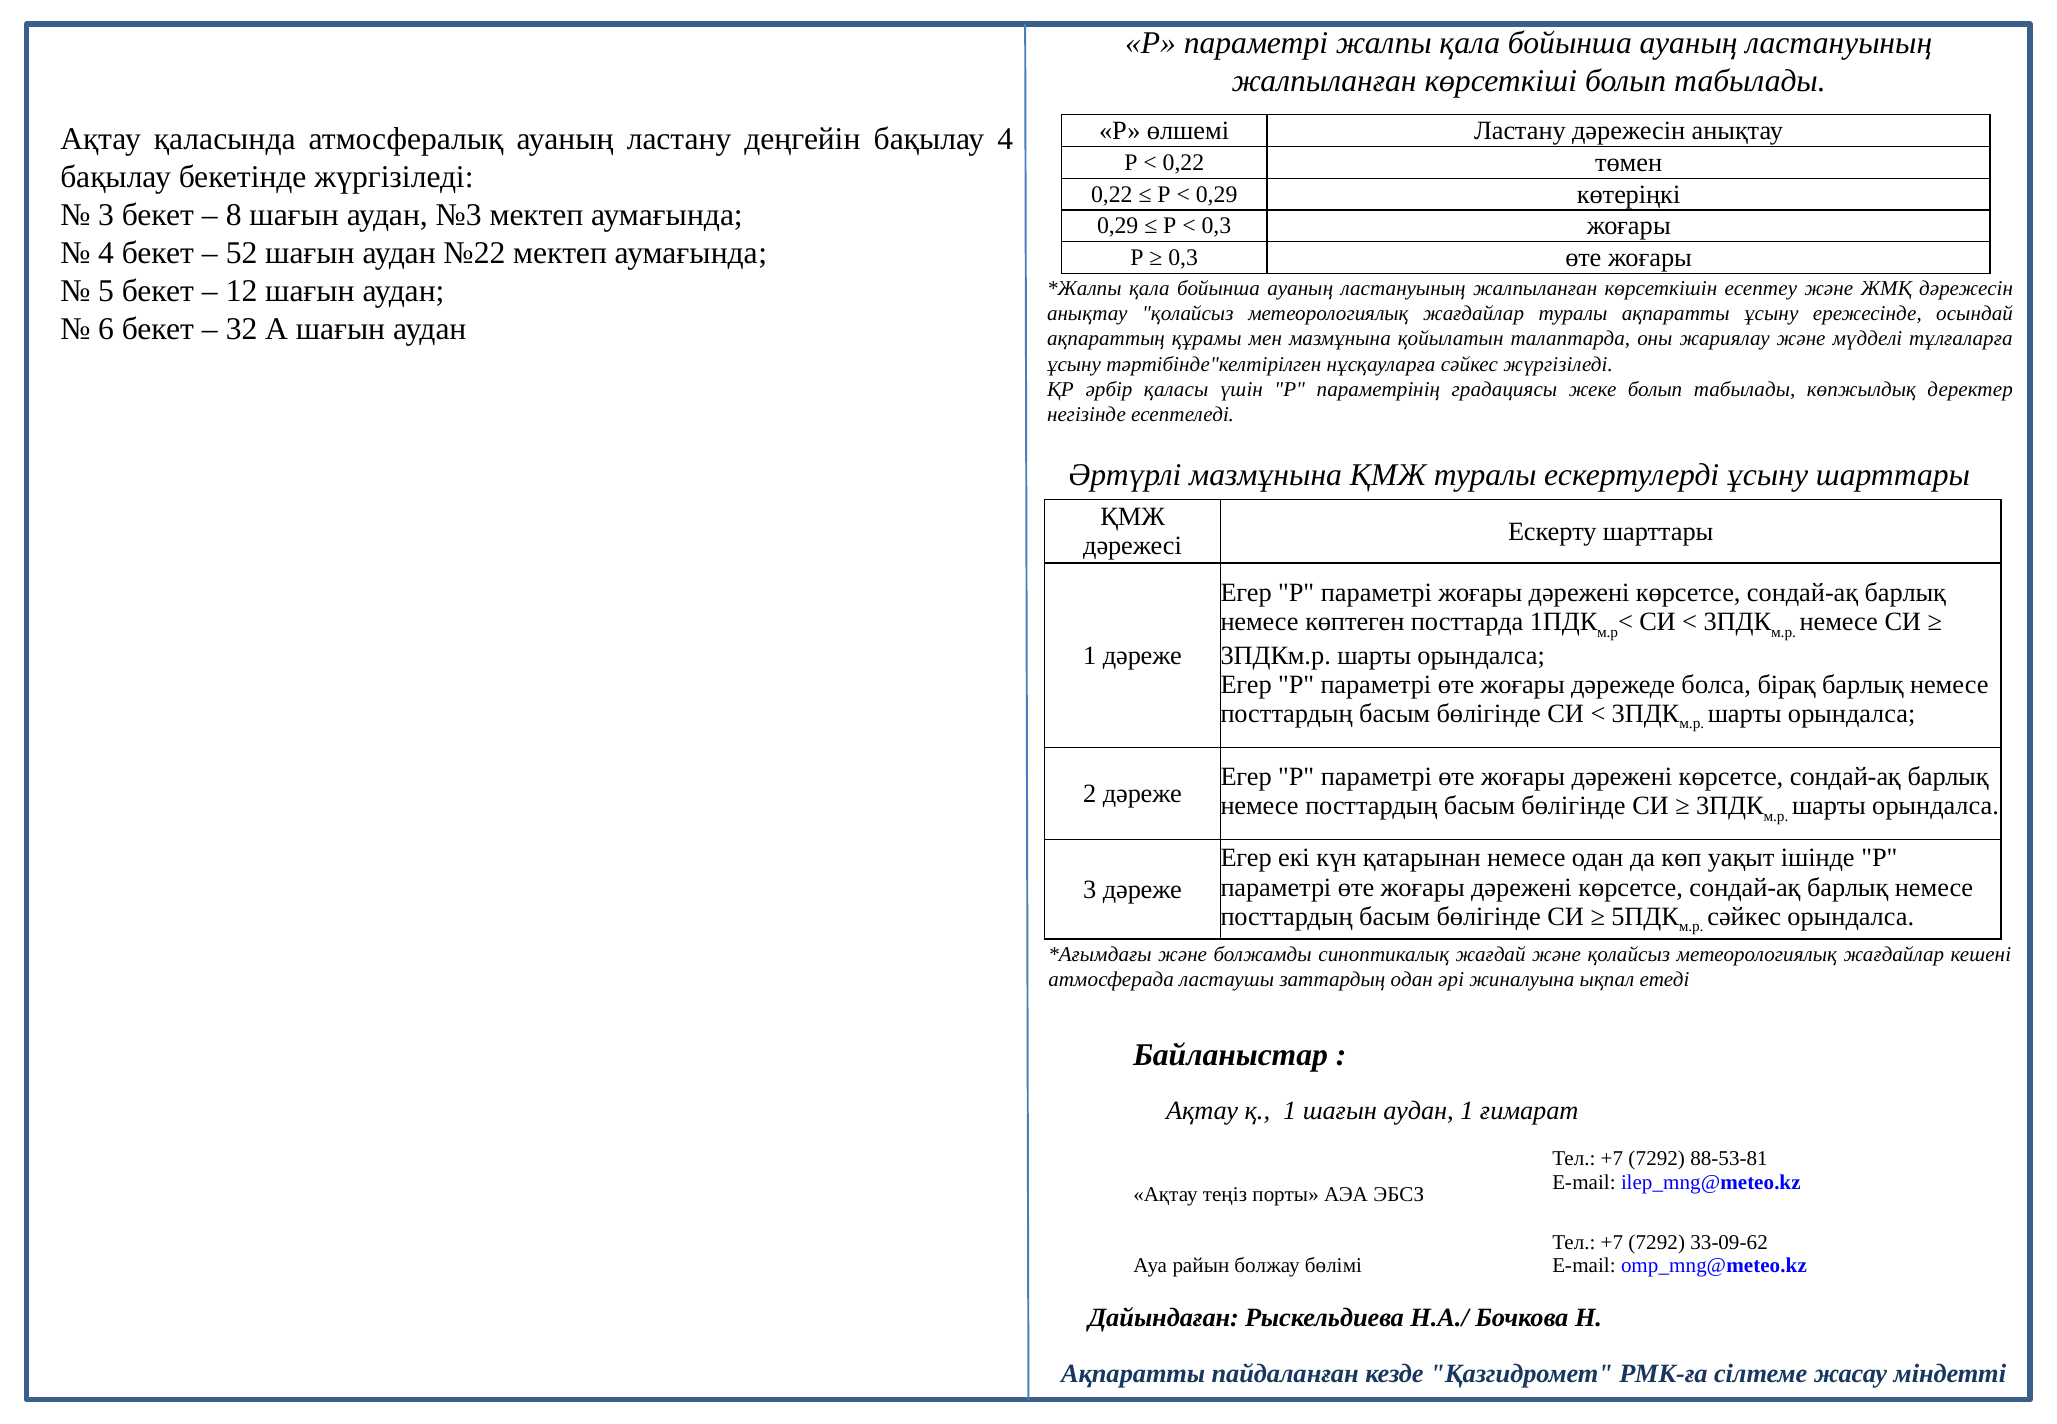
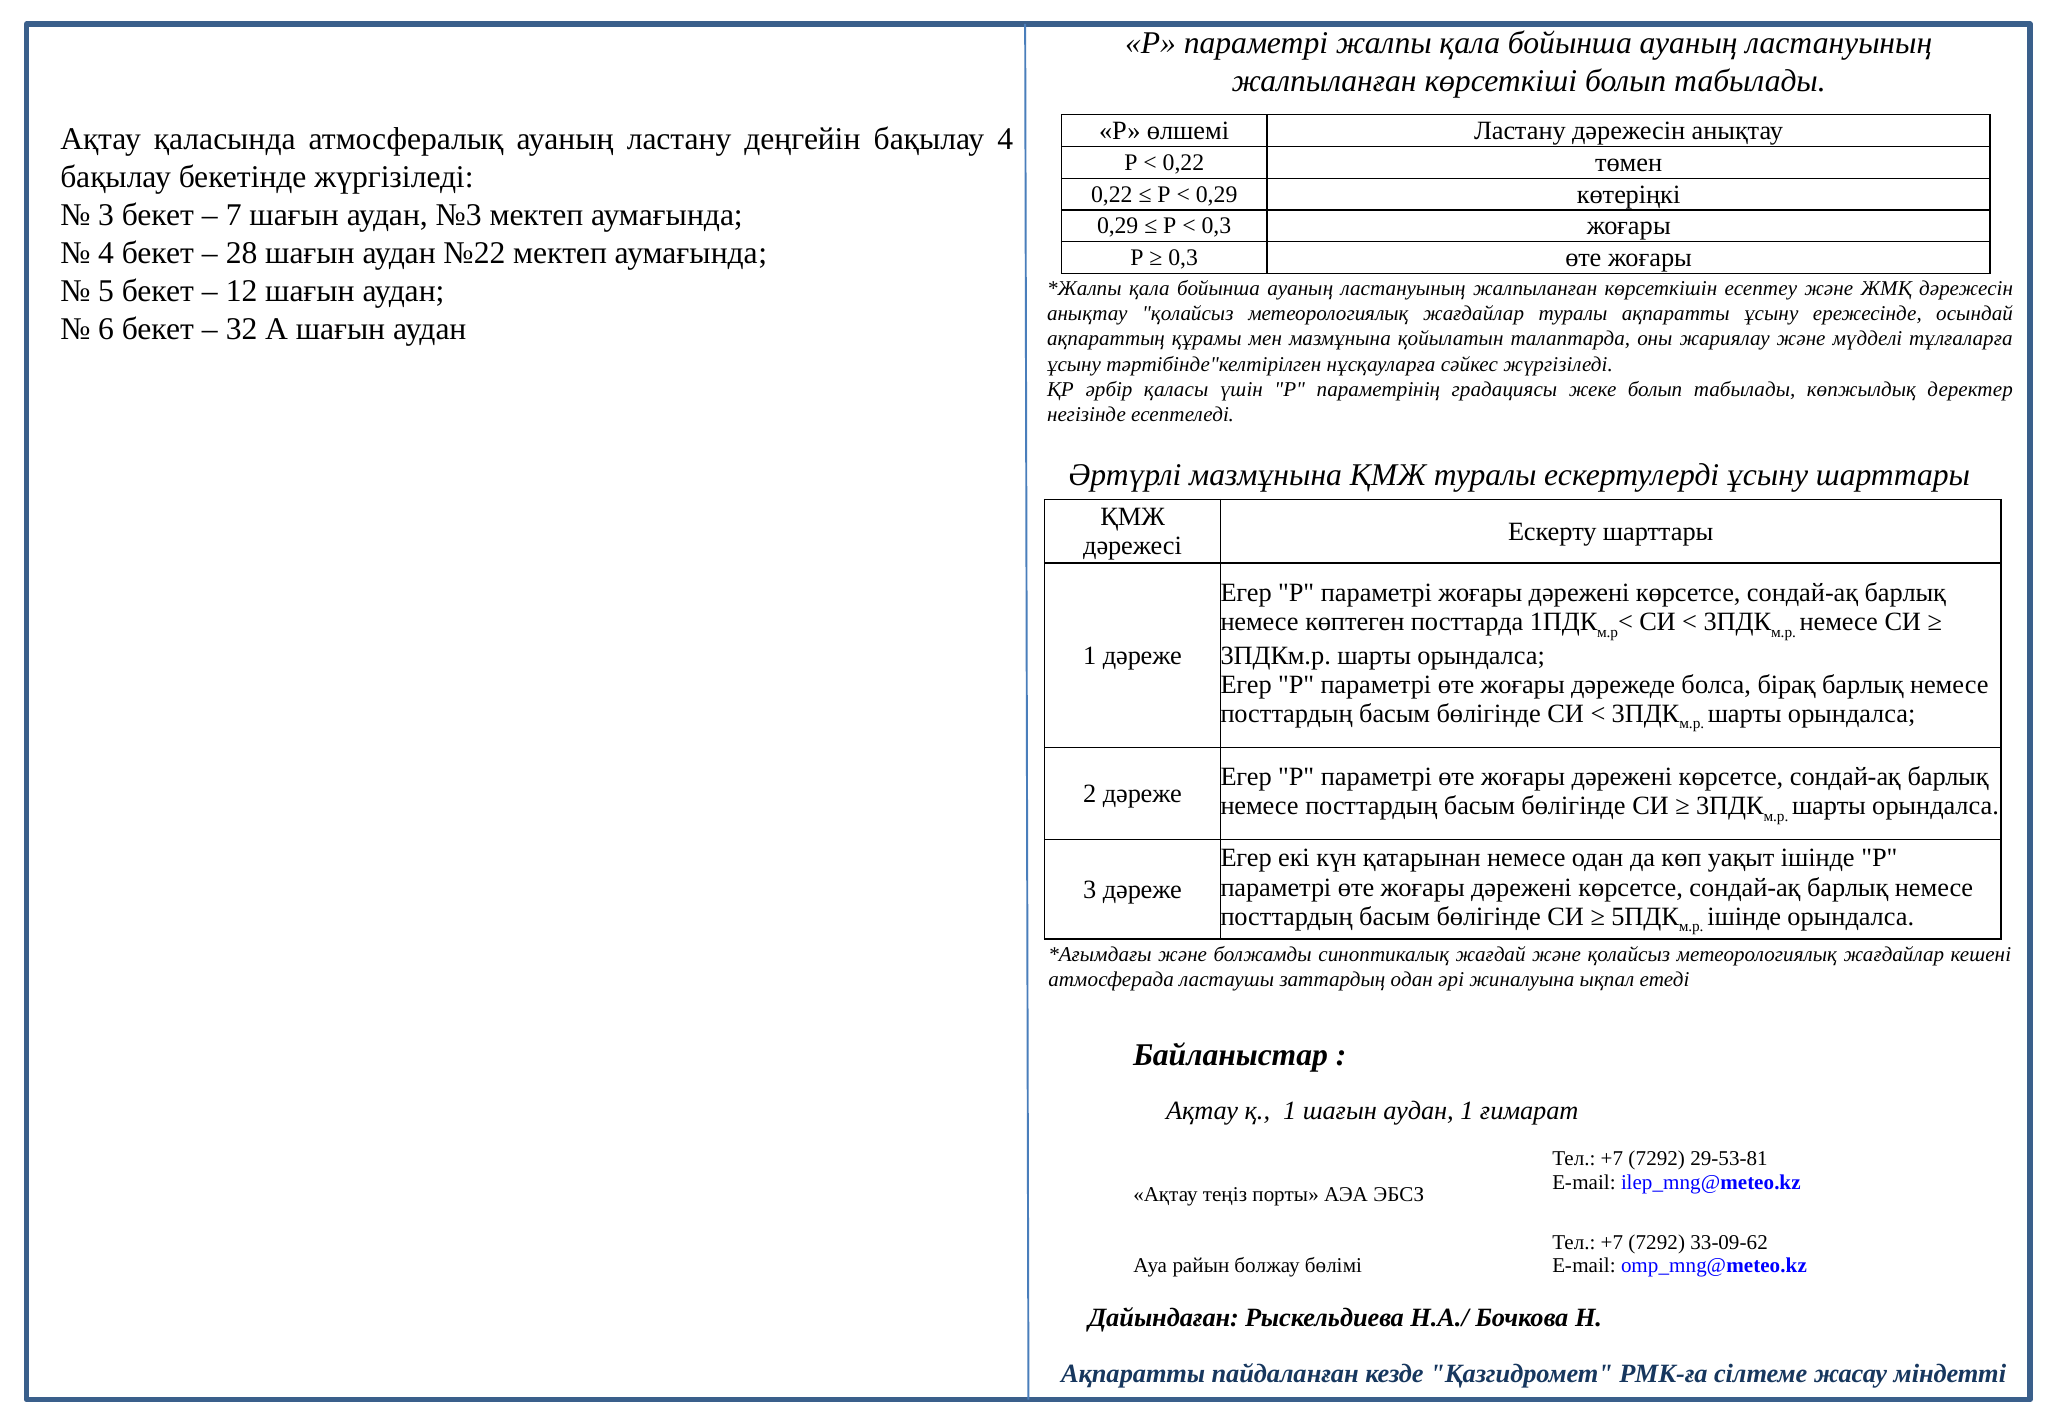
8: 8 -> 7 (234, 215)
52: 52 -> 28 (242, 253)
сәйкес: сәйкес -> ішінде (1744, 916)
88-53-81: 88-53-81 -> 29-53-81 (1729, 1159)
